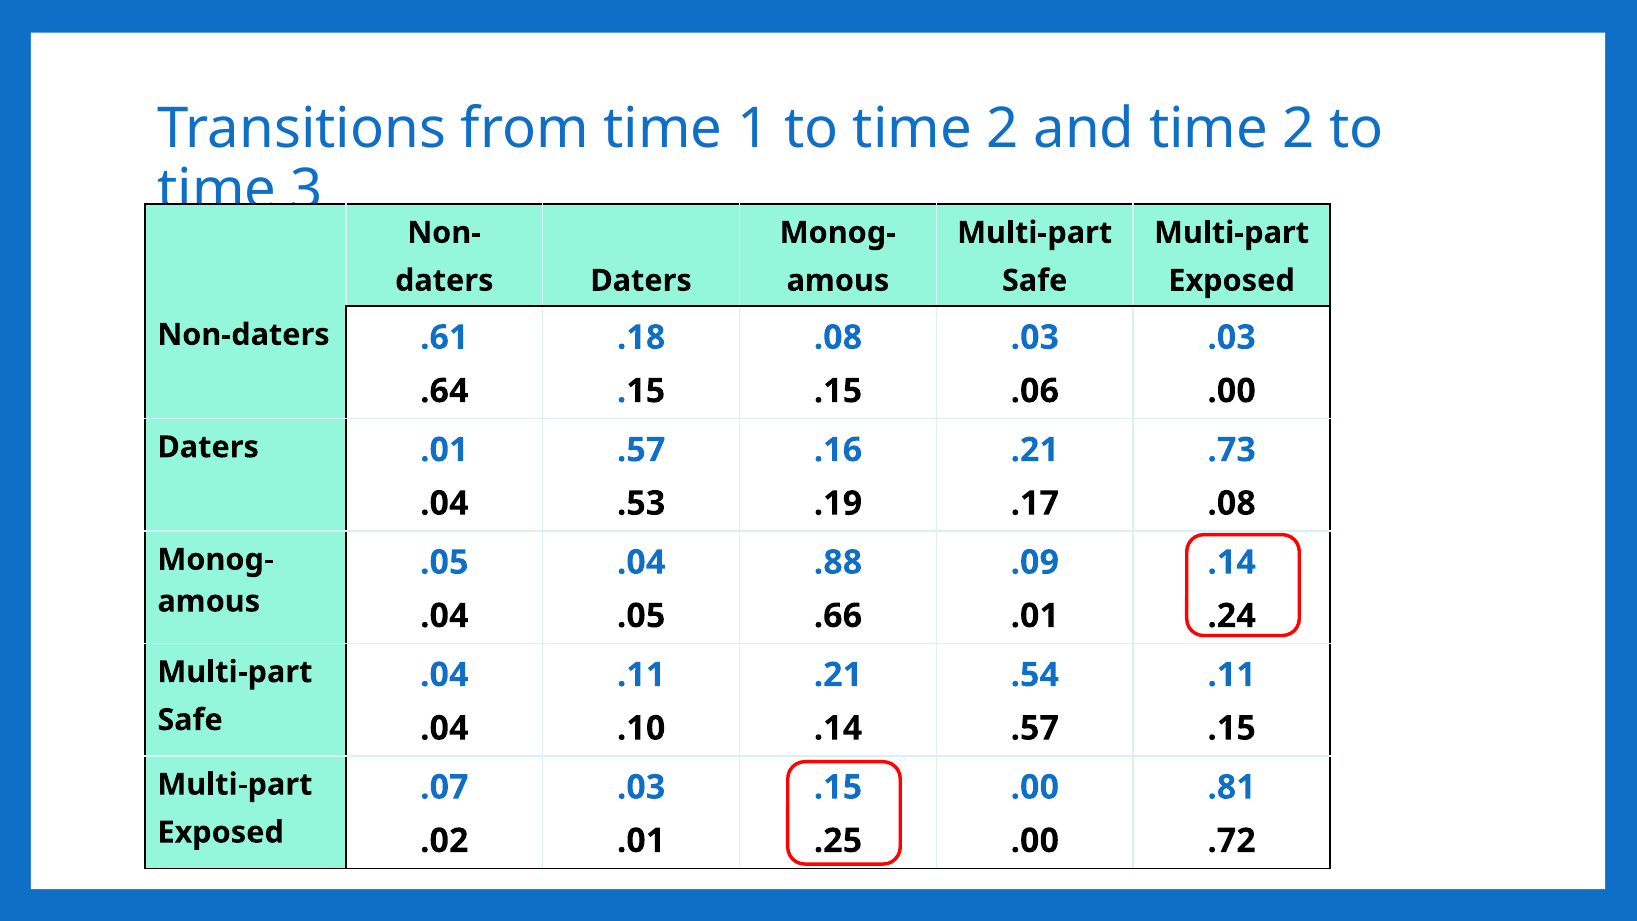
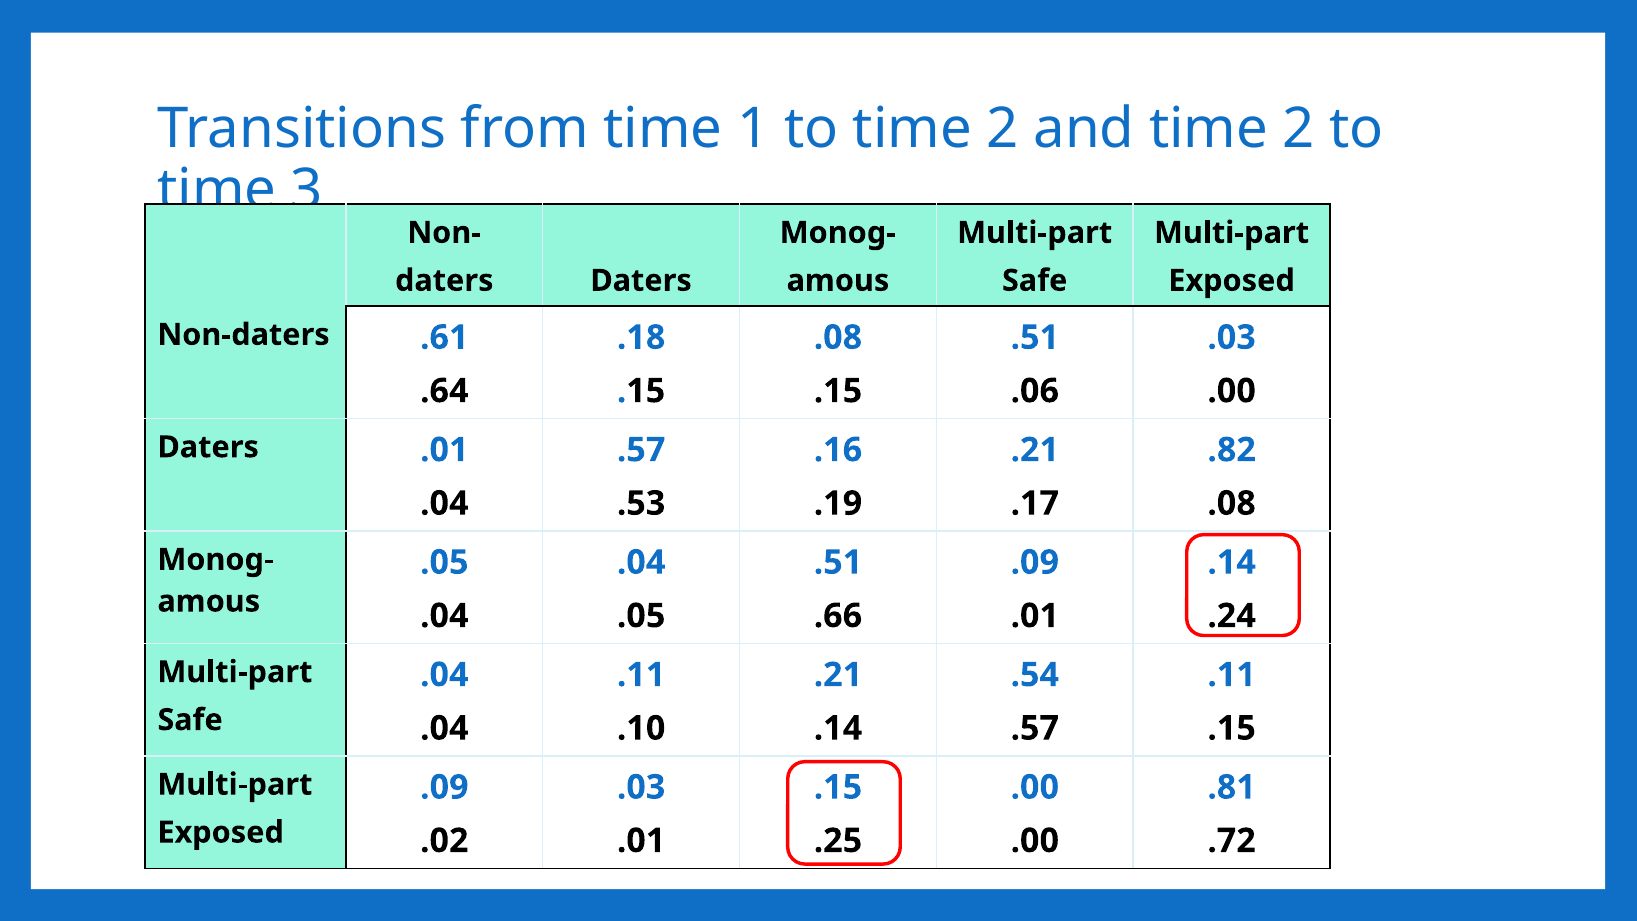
.03: .03 -> .51 (1035, 337)
.73: .73 -> .82 (1232, 450)
.88: .88 -> .51 (838, 562)
.07: .07 -> .09 (444, 787)
